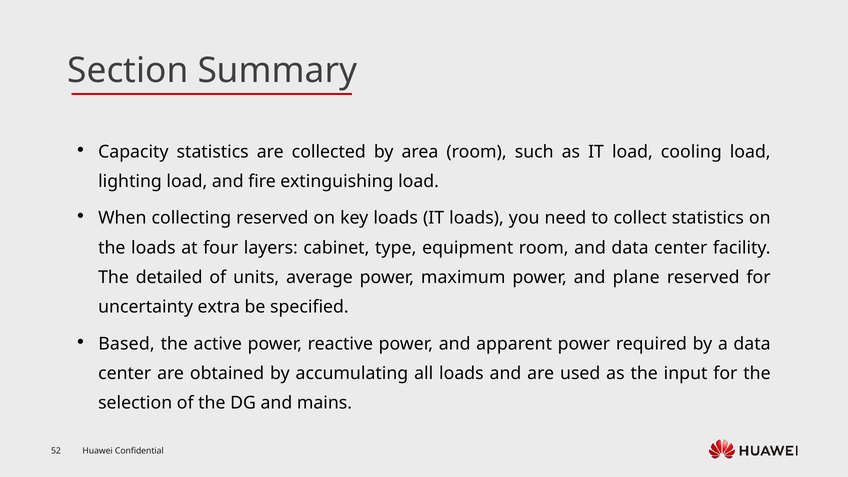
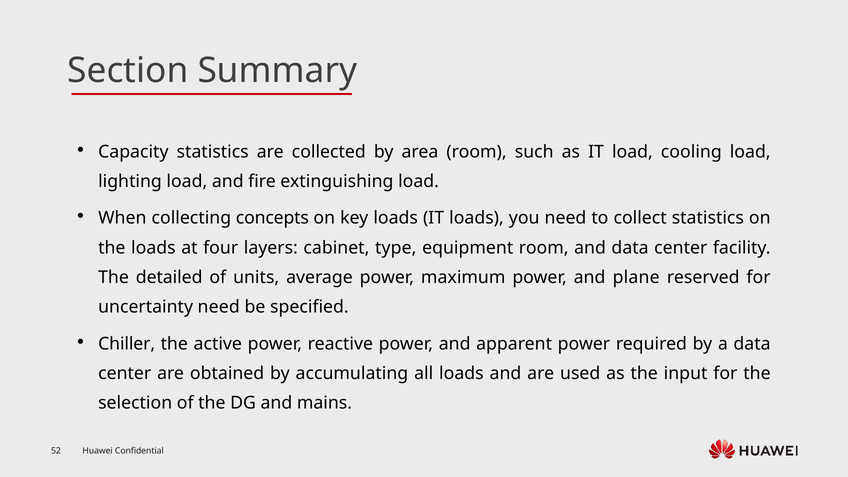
collecting reserved: reserved -> concepts (272, 218)
uncertainty extra: extra -> need (219, 307)
Based: Based -> Chiller (127, 344)
